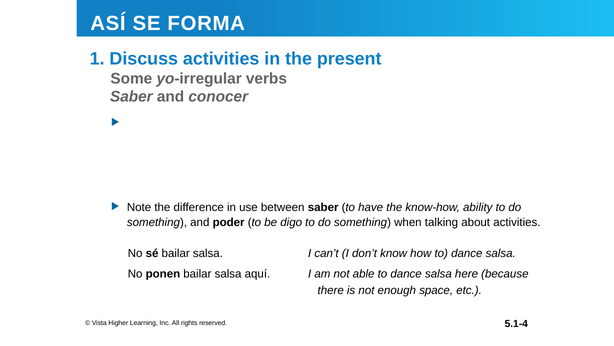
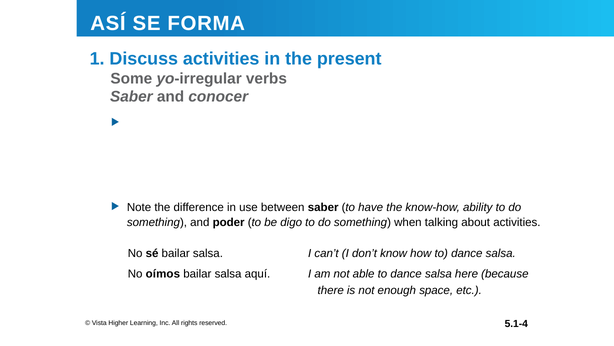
ponen: ponen -> oímos (163, 273)
